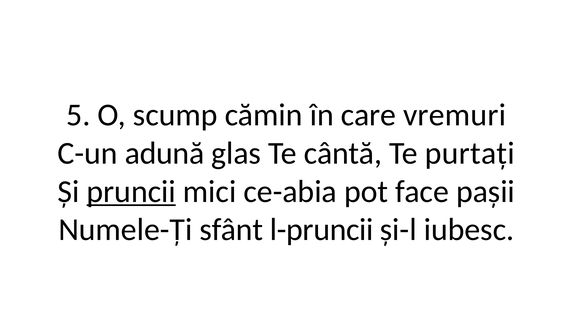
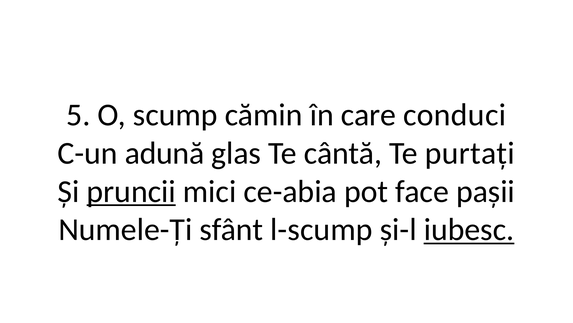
vremuri: vremuri -> conduci (455, 115)
l-pruncii: l-pruncii -> l-scump (321, 229)
iubesc underline: none -> present (469, 229)
